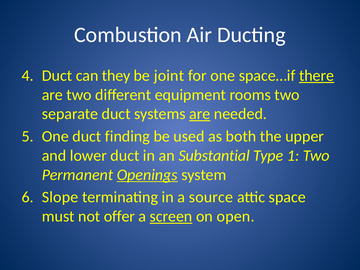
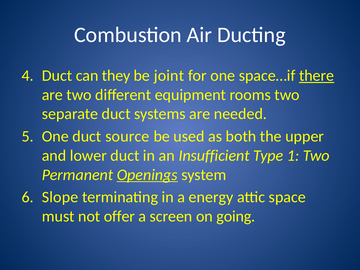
are underline: present -> none (200, 114)
finding: finding -> source (127, 136)
Substantial: Substantial -> Insufficient (214, 156)
source: source -> energy (211, 197)
screen underline: present -> none (171, 216)
open: open -> going (236, 216)
